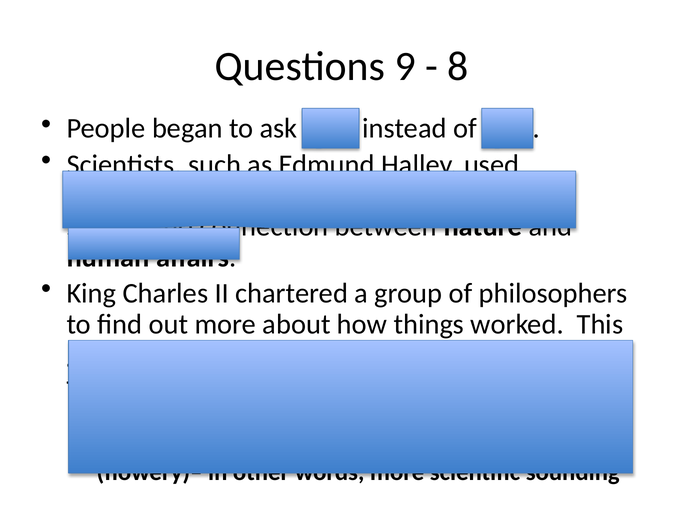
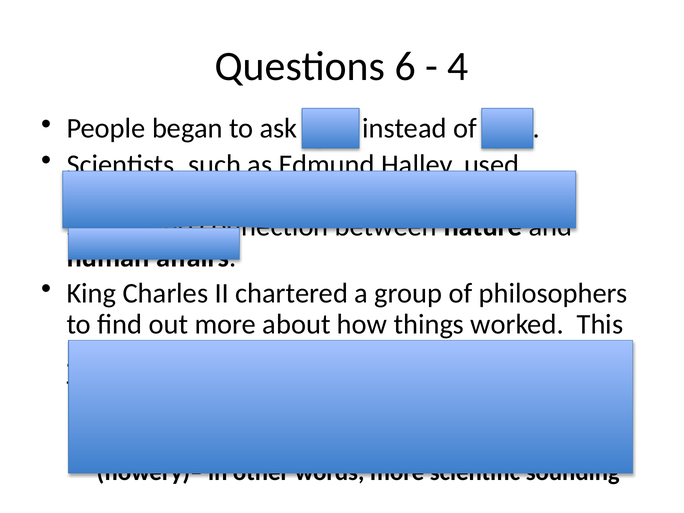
9: 9 -> 6 (405, 66)
8: 8 -> 4 (458, 66)
